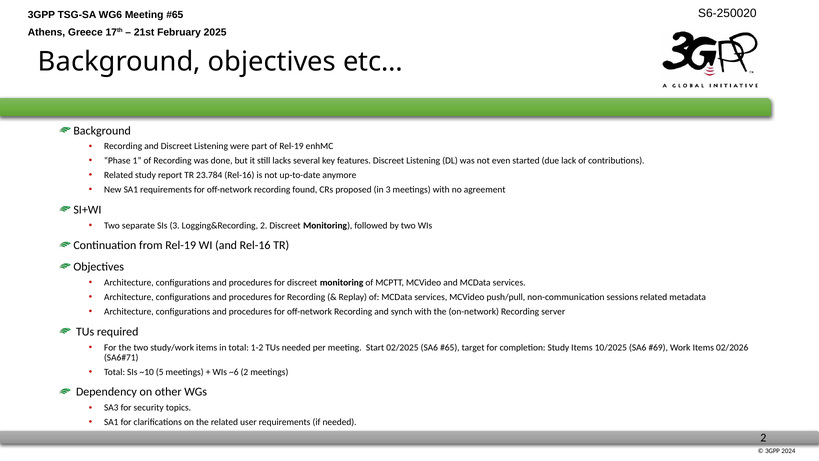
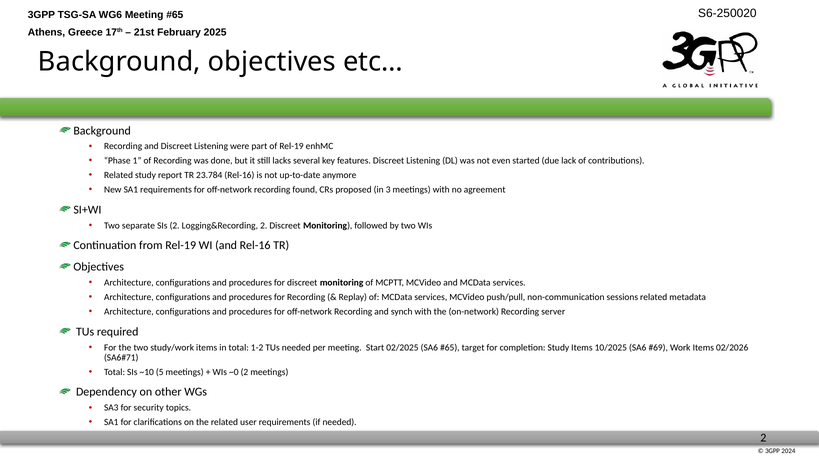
SIs 3: 3 -> 2 (175, 225)
~6: ~6 -> ~0 (234, 372)
